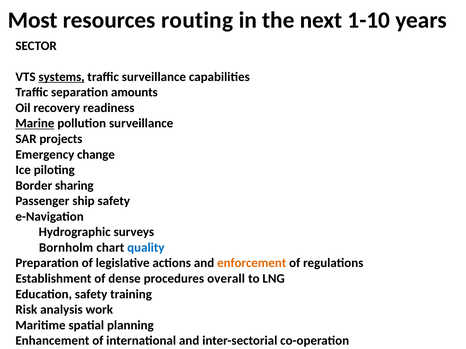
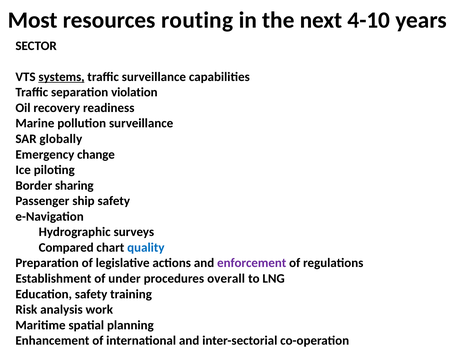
1-10: 1-10 -> 4-10 (369, 20)
amounts: amounts -> violation (134, 92)
Marine underline: present -> none (35, 124)
projects: projects -> globally (61, 139)
Bornholm: Bornholm -> Compared (66, 248)
enforcement colour: orange -> purple (252, 263)
dense: dense -> under (124, 279)
